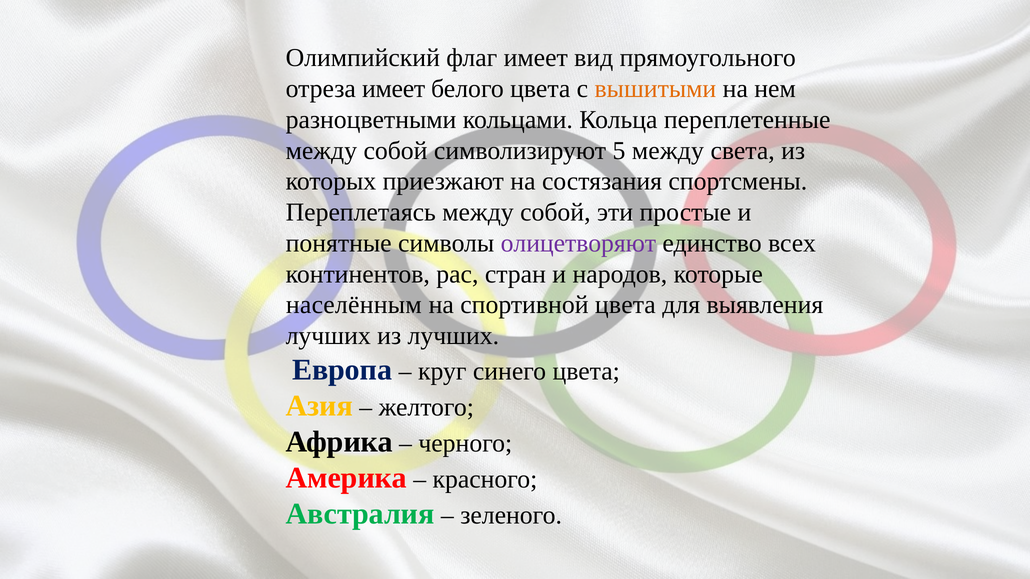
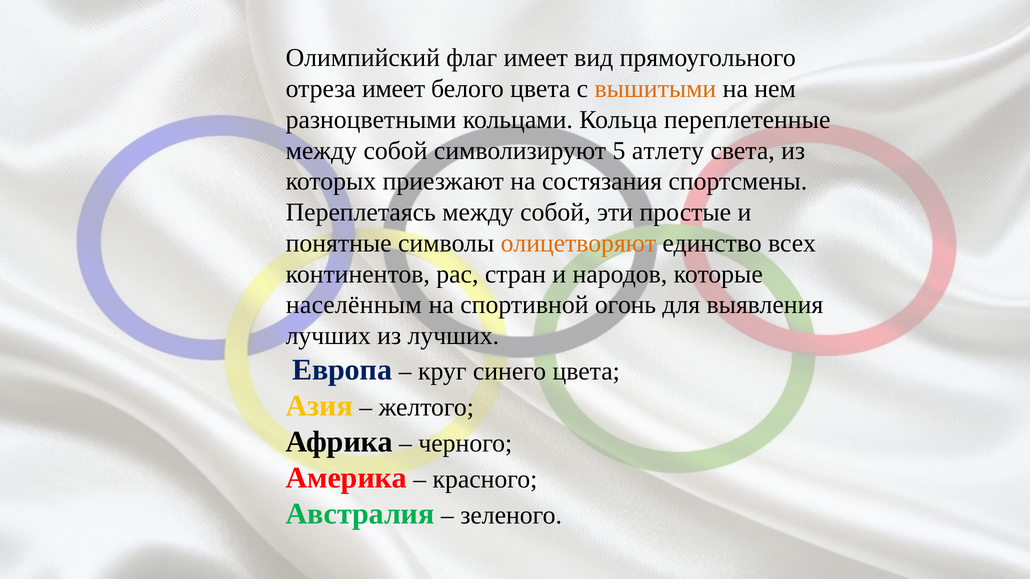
5 между: между -> атлету (668, 151)
олицетворяют colour: purple -> orange (578, 243)
спортивной цвета: цвета -> огонь (626, 305)
